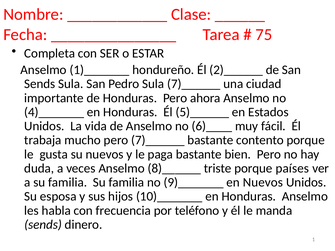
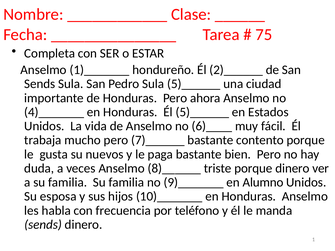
Sula 7)______: 7)______ -> 5)______ (194, 84)
porque países: países -> dinero (292, 168)
en Nuevos: Nuevos -> Alumno (263, 183)
